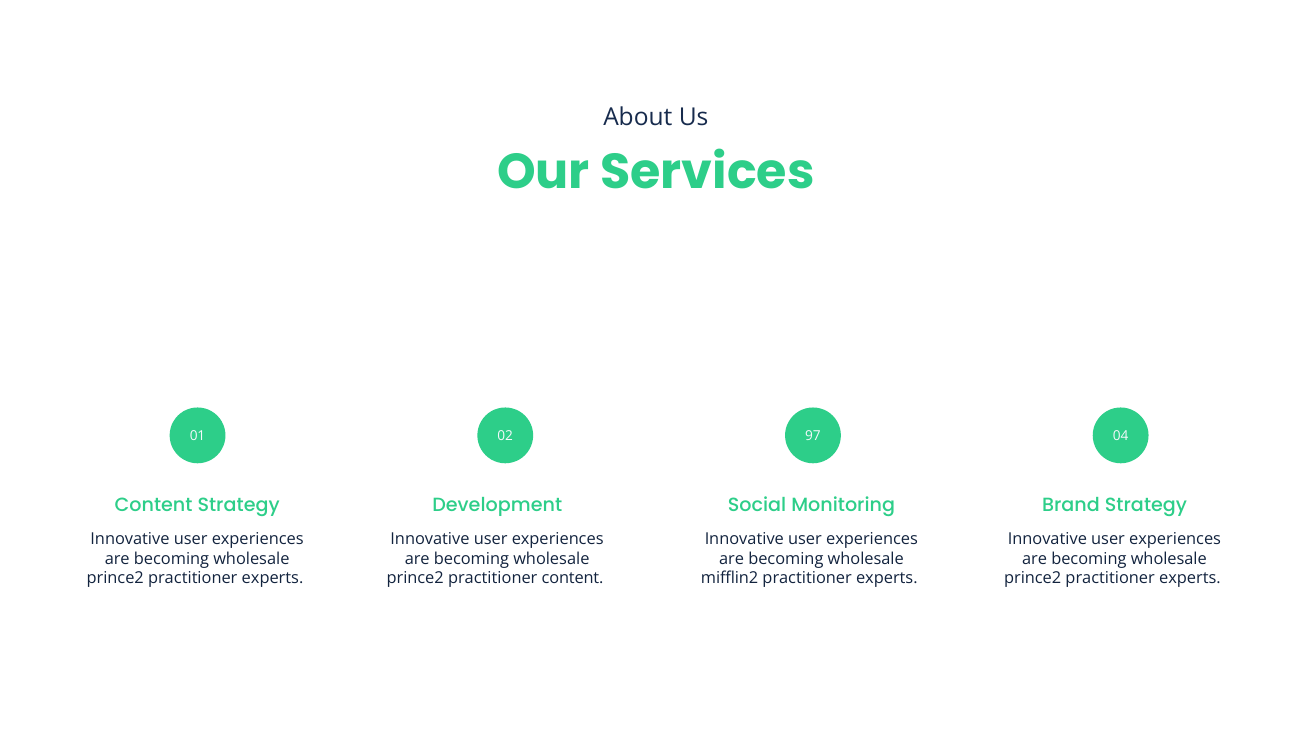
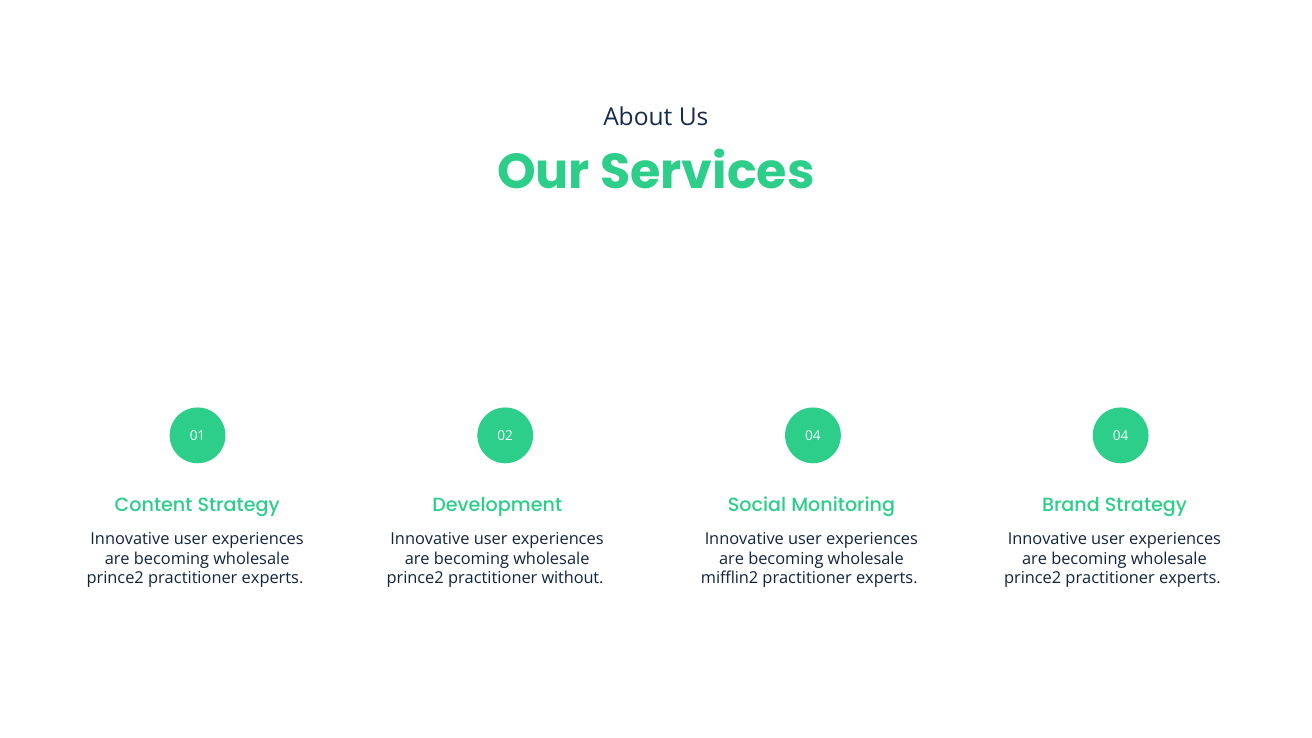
02 97: 97 -> 04 (813, 436)
practitioner content: content -> without (573, 579)
